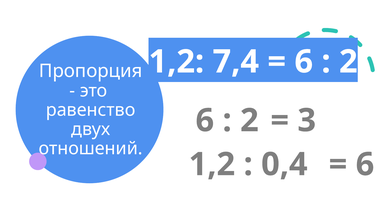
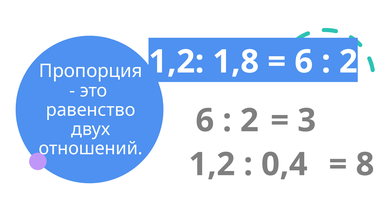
7,4: 7,4 -> 1,8 (236, 62)
6: 6 -> 8 (365, 165)
